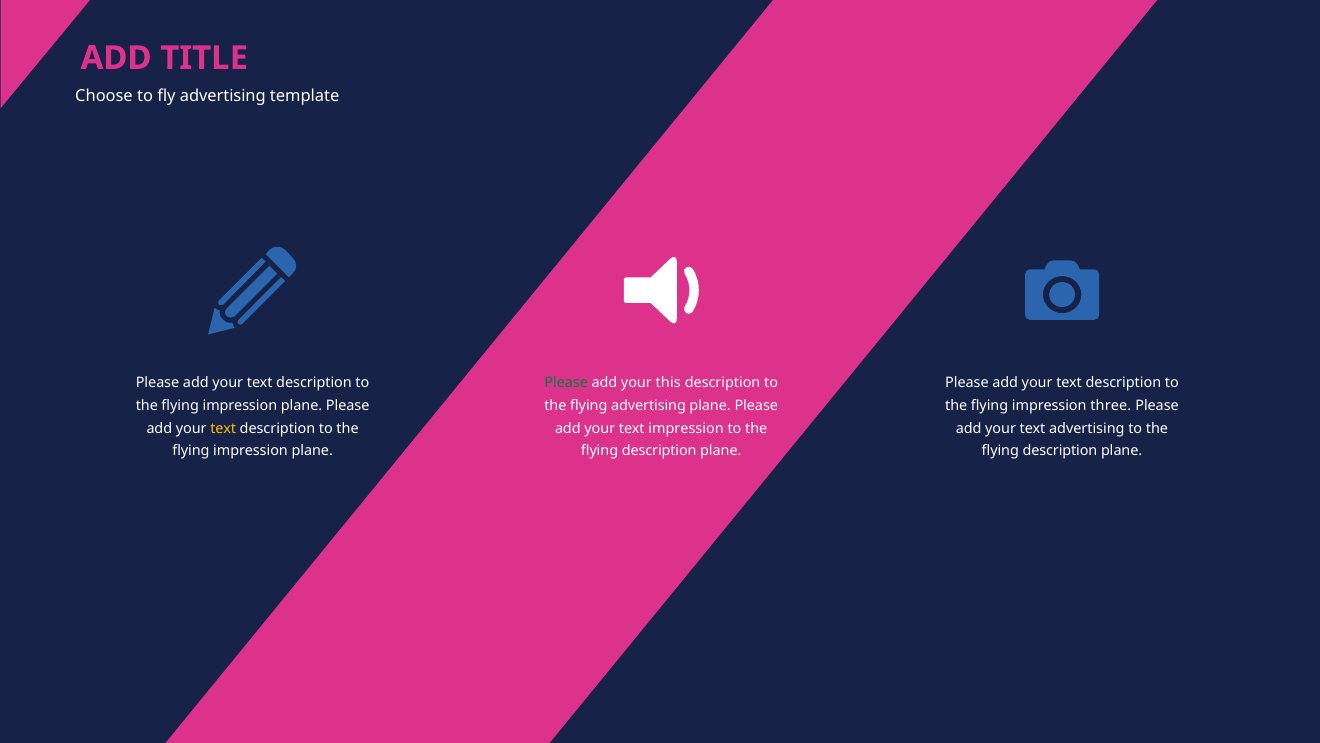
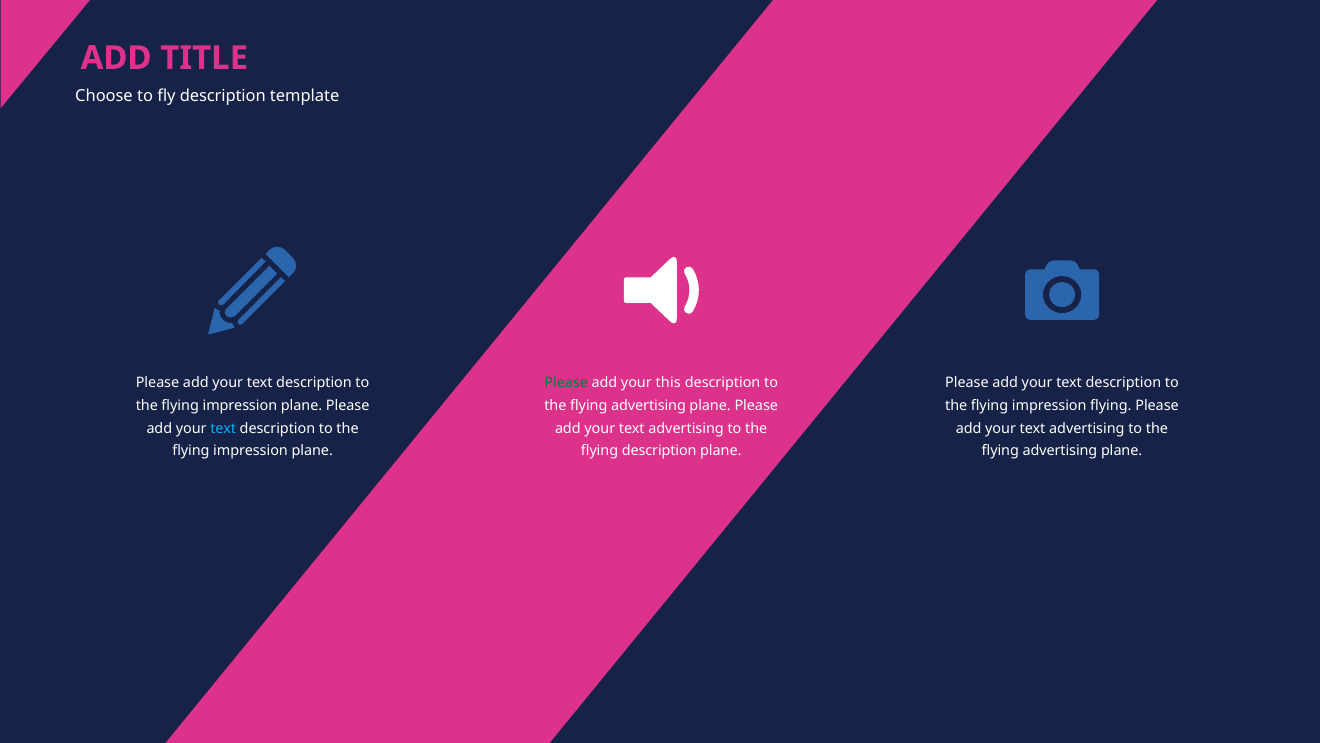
fly advertising: advertising -> description (223, 96)
impression three: three -> flying (1111, 405)
text colour: yellow -> light blue (223, 428)
impression: impression -> advertising (686, 428)
description: description -> advertising (1060, 450)
